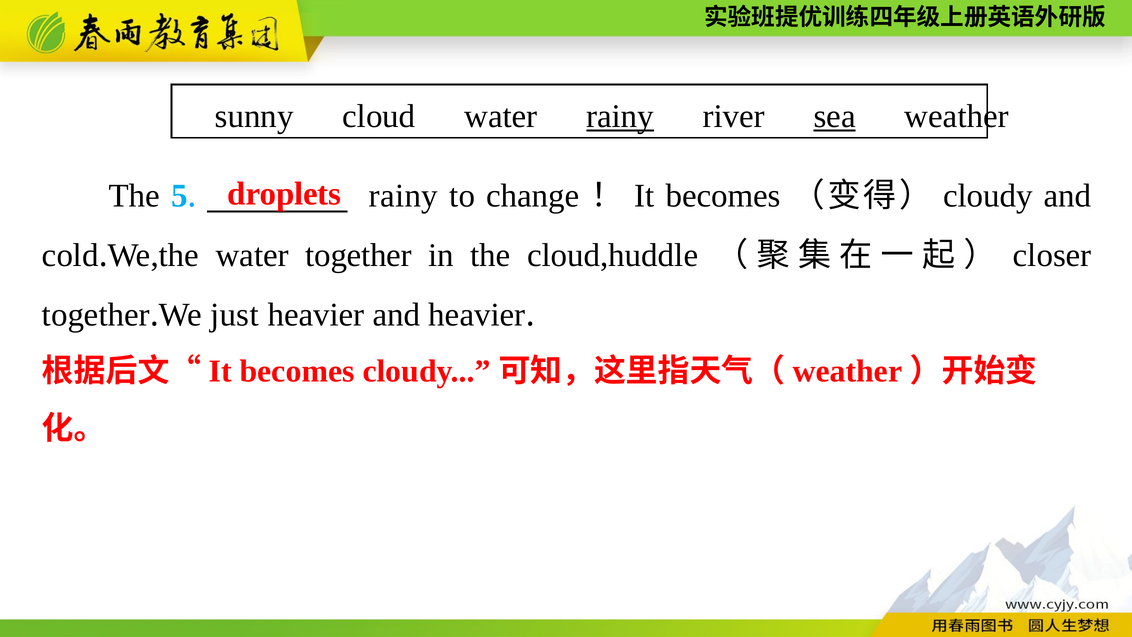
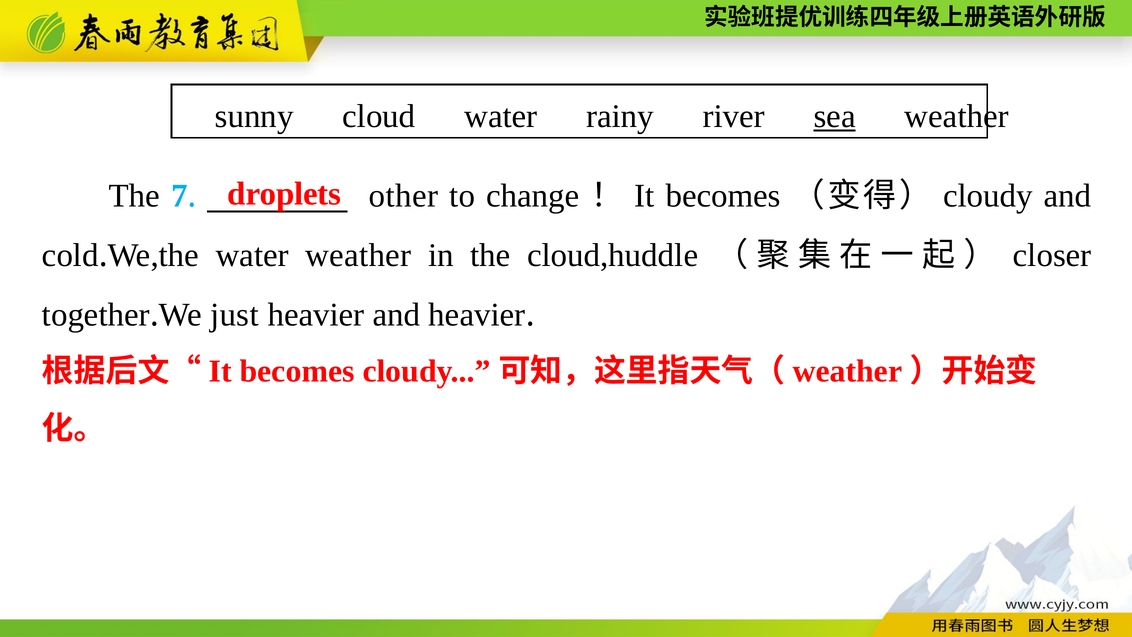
rainy underline: present -> none (620, 116)
5: 5 -> 7 (179, 196)
rainy: rainy -> other (403, 196)
water together: together -> weather (358, 255)
